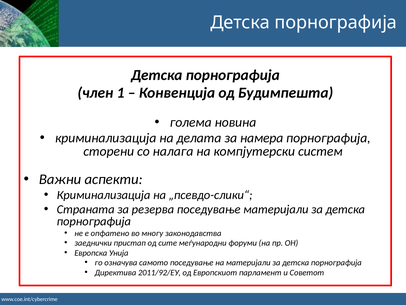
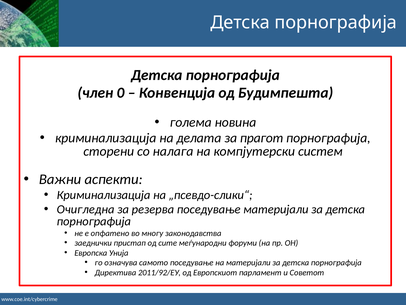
1: 1 -> 0 (121, 93)
намера: намера -> прагот (262, 138)
Страната: Страната -> Очигледна (86, 209)
